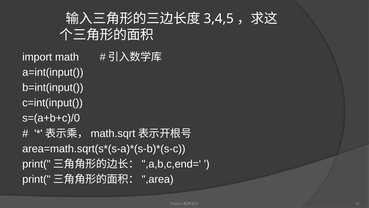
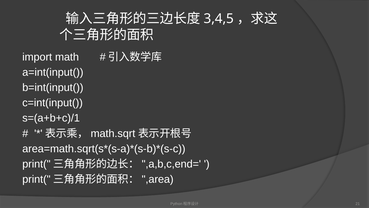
s=(a+b+c)/0: s=(a+b+c)/0 -> s=(a+b+c)/1 (51, 118)
